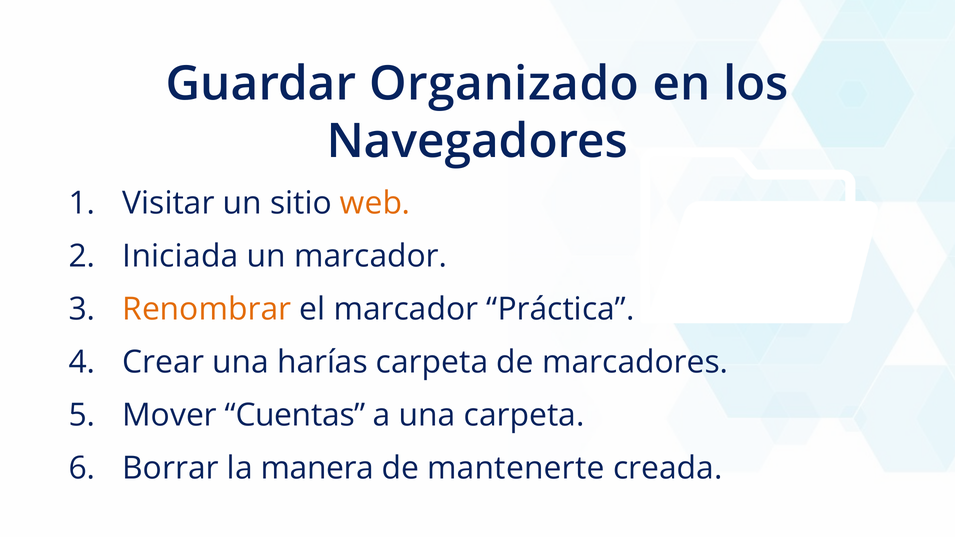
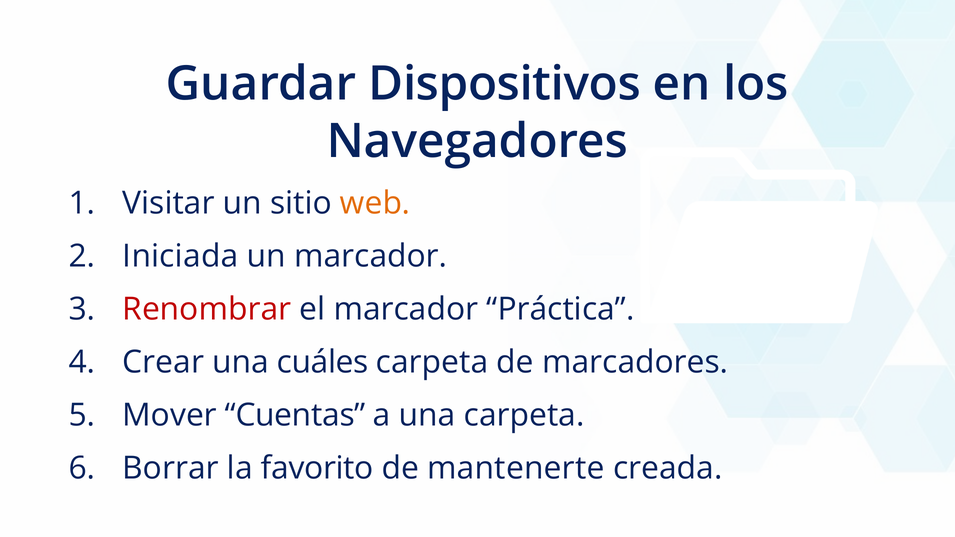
Organizado: Organizado -> Dispositivos (505, 84)
Renombrar colour: orange -> red (207, 309)
harías: harías -> cuáles (323, 362)
manera: manera -> favorito (317, 468)
